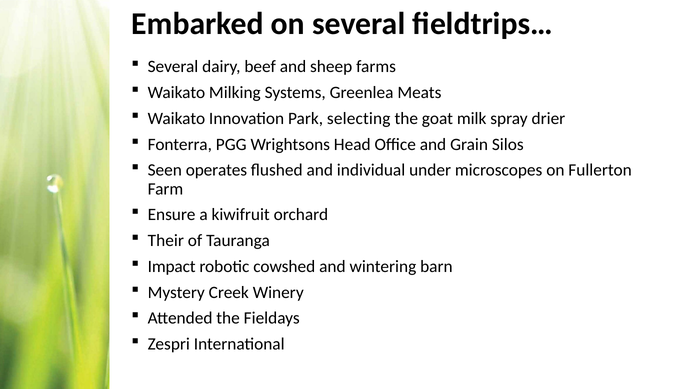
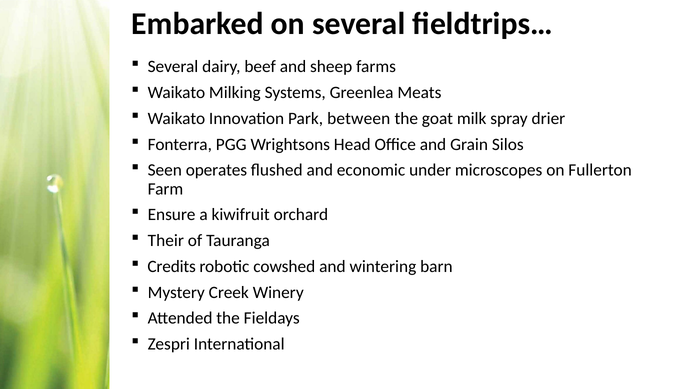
selecting: selecting -> between (359, 119)
individual: individual -> economic (371, 170)
Impact: Impact -> Credits (172, 267)
